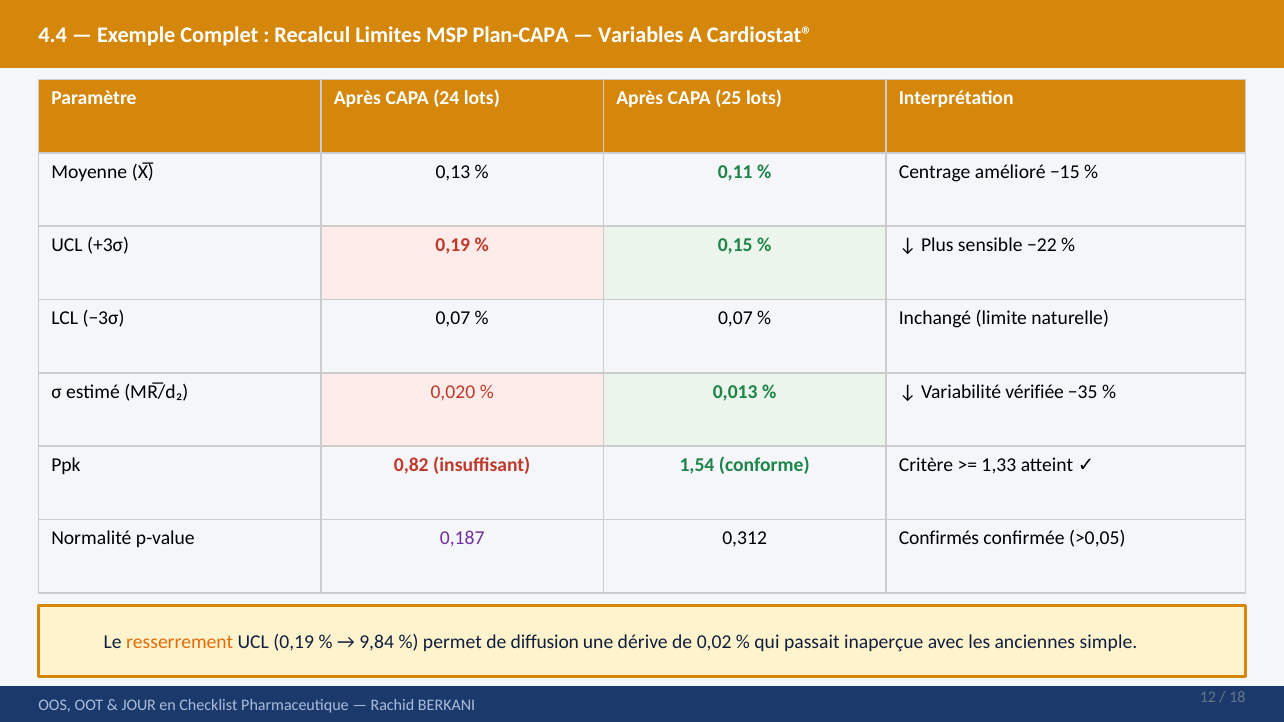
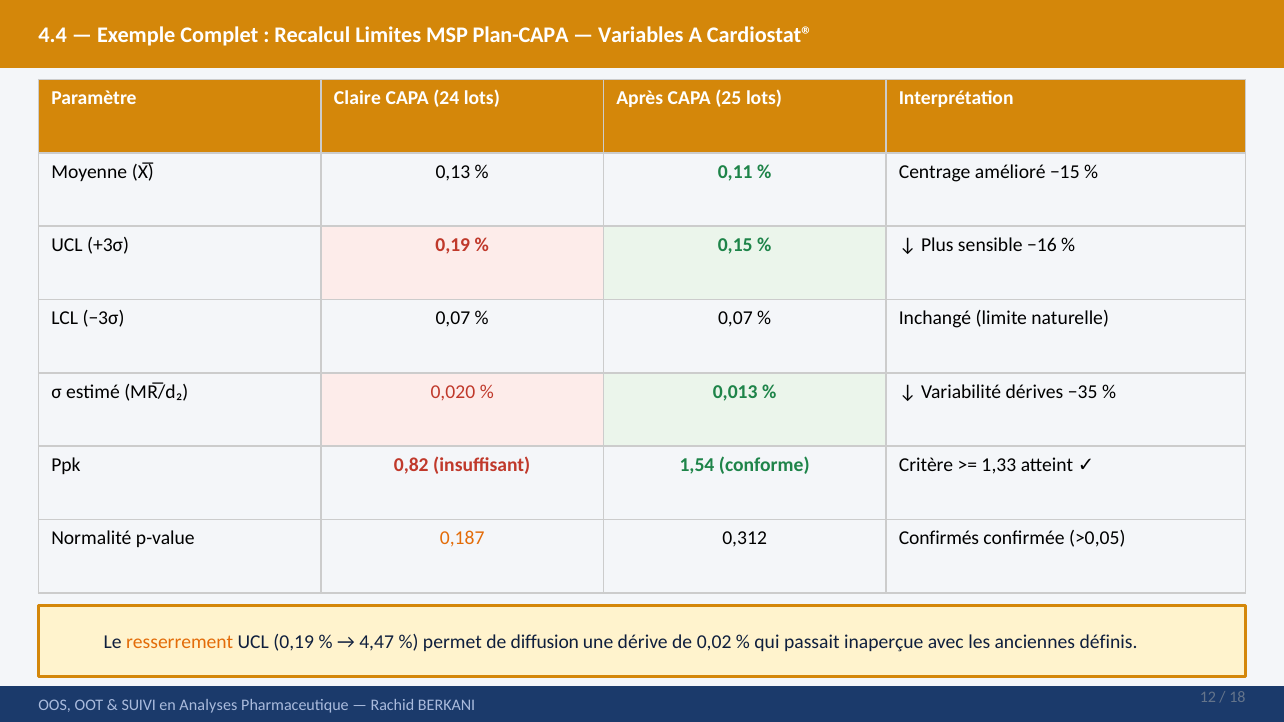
Paramètre Après: Après -> Claire (357, 98)
−22: −22 -> −16 (1042, 245)
vérifiée: vérifiée -> dérives (1034, 392)
0,187 colour: purple -> orange (462, 539)
9,84: 9,84 -> 4,47 (377, 642)
simple: simple -> définis (1109, 642)
JOUR: JOUR -> SUIVI (139, 706)
Checklist: Checklist -> Analyses (208, 706)
